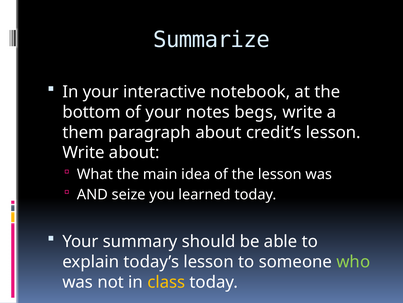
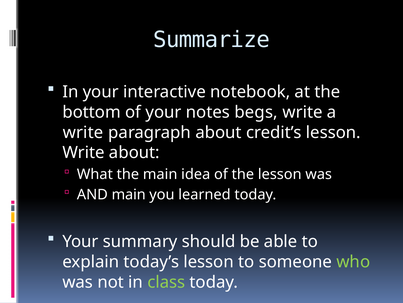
them: them -> write (83, 132)
AND seize: seize -> main (129, 194)
class colour: yellow -> light green (166, 281)
